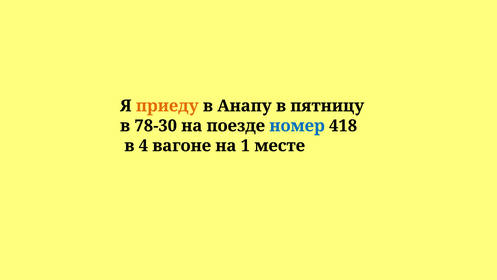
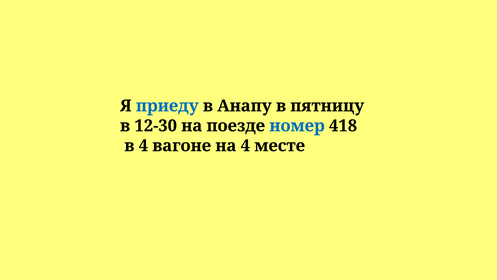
приеду colour: orange -> blue (167, 106)
78-30: 78-30 -> 12-30 (156, 126)
на 1: 1 -> 4 (245, 146)
